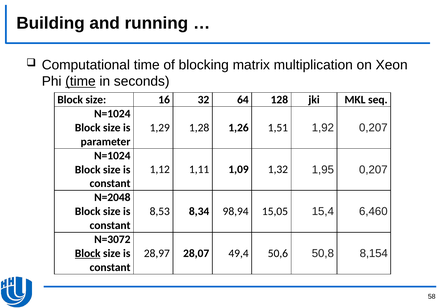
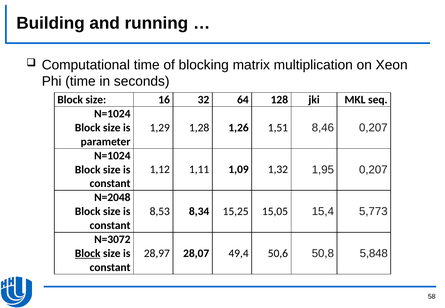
time underline: present -> none (80, 81)
1,92: 1,92 -> 8,46 (323, 128)
98,94: 98,94 -> 15,25 (236, 212)
6,460: 6,460 -> 5,773 (373, 212)
8,154: 8,154 -> 5,848 (374, 254)
